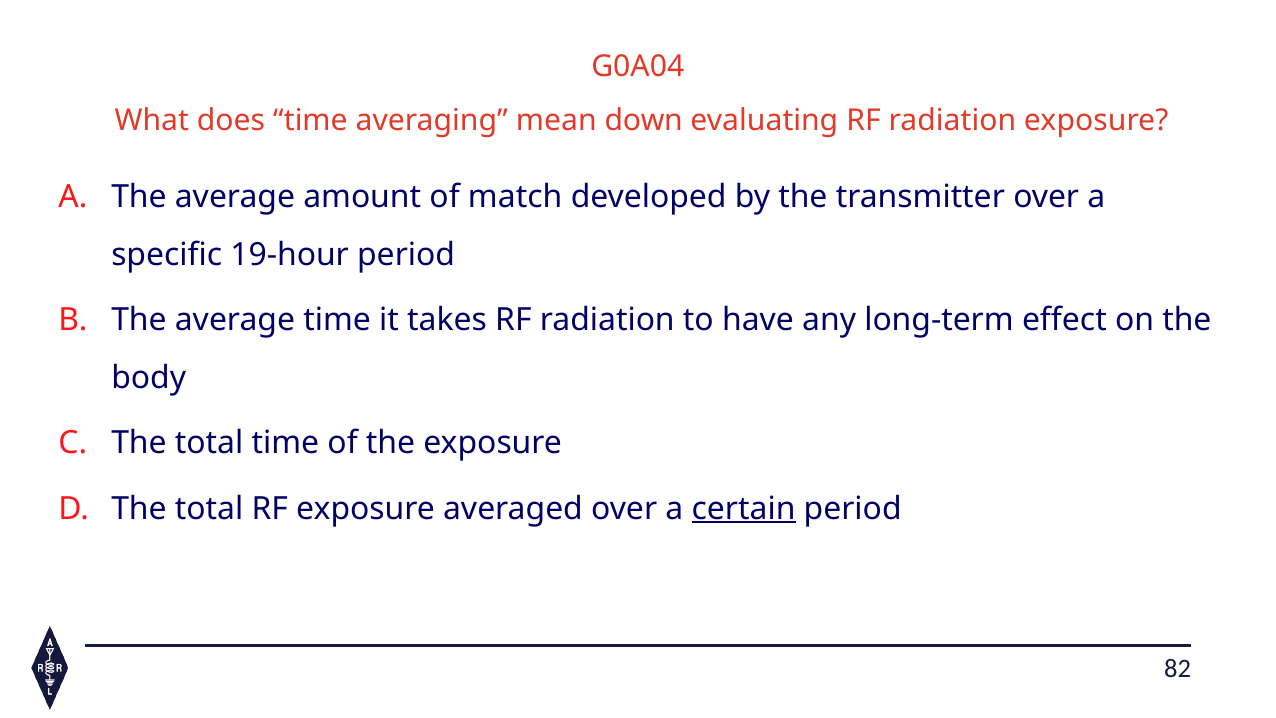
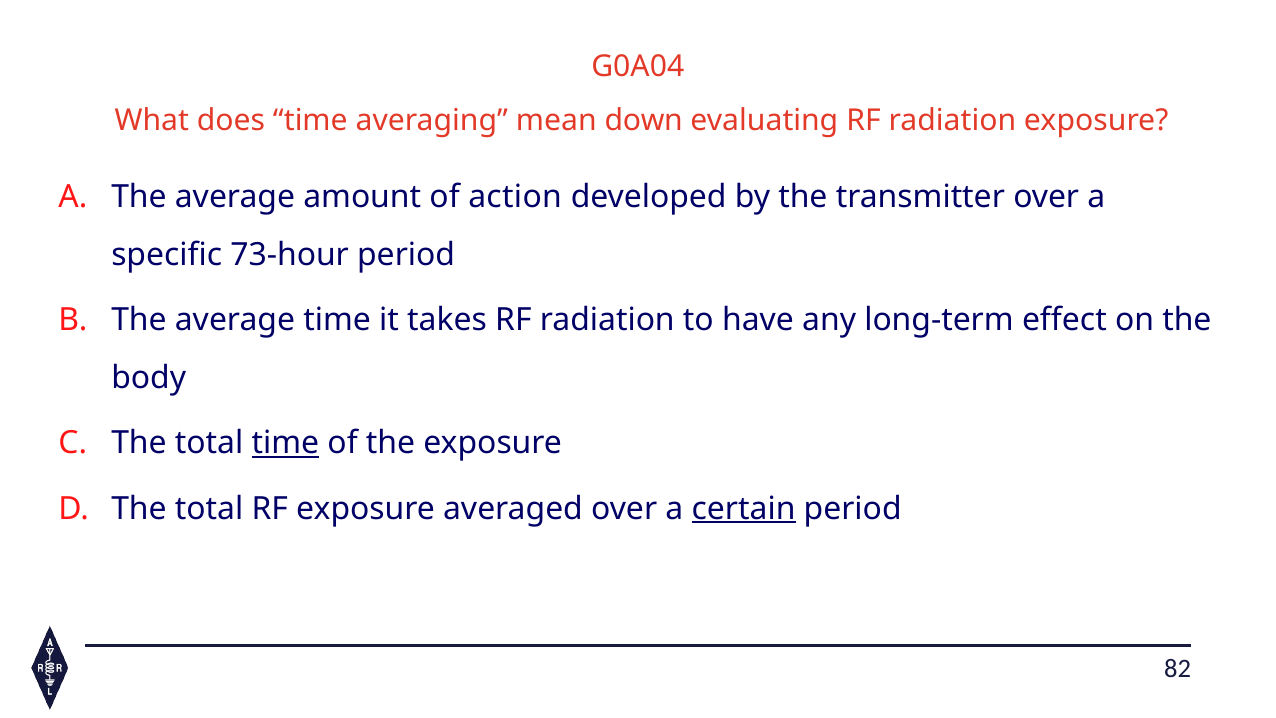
match: match -> action (515, 197)
19-hour: 19-hour -> 73-hour (290, 255)
time underline: none -> present (285, 443)
